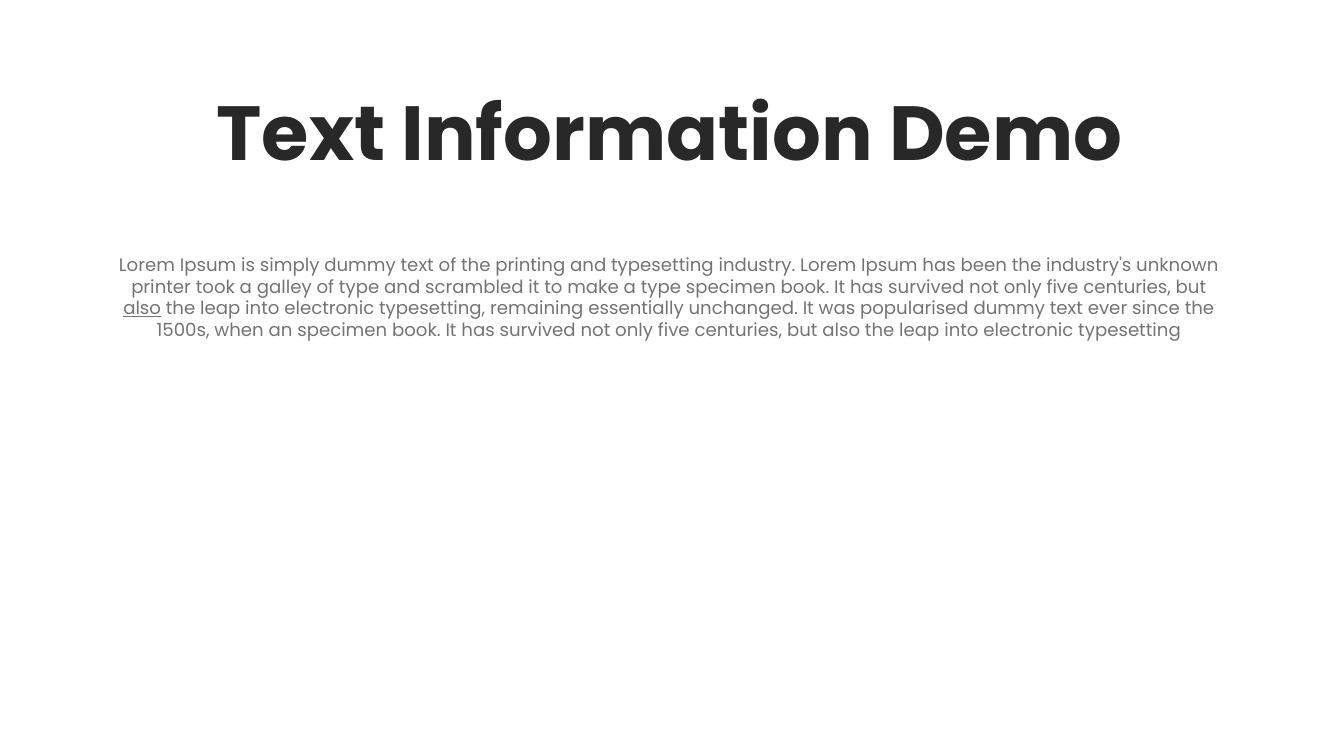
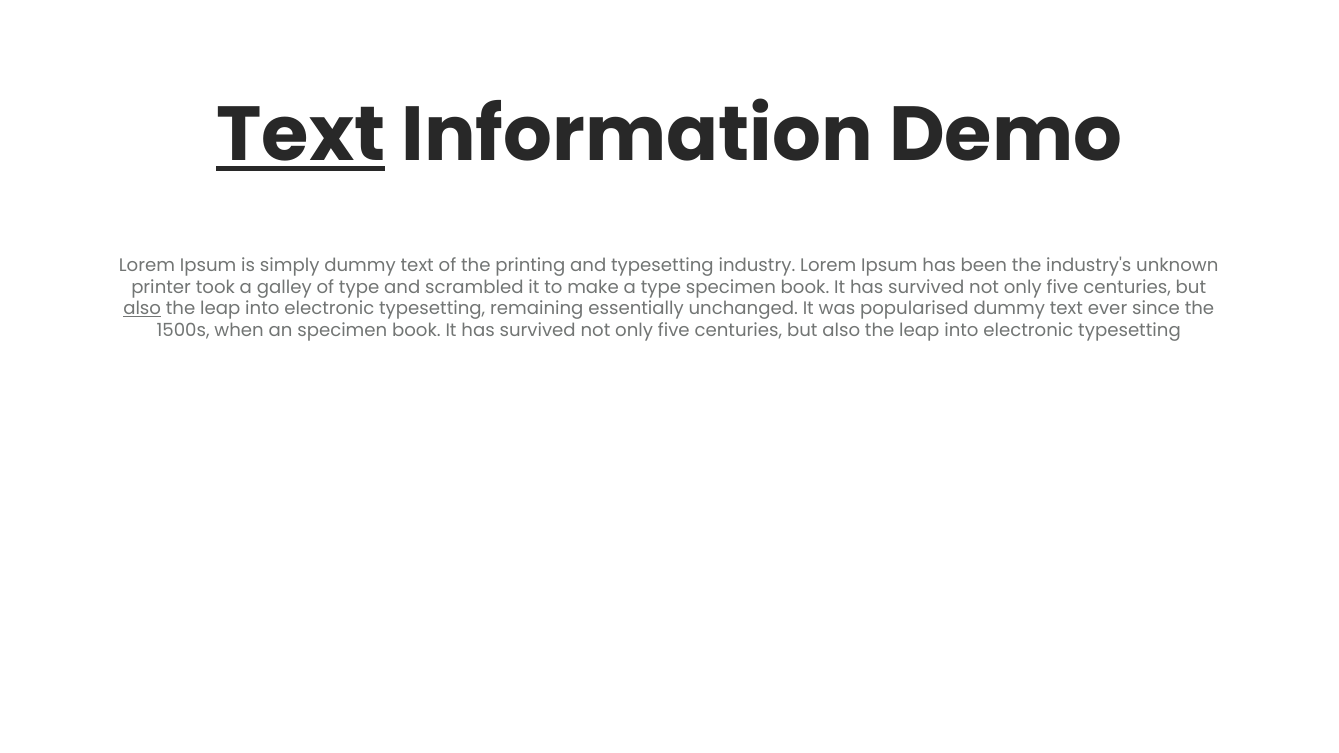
Text underline: none -> present (301, 135)
